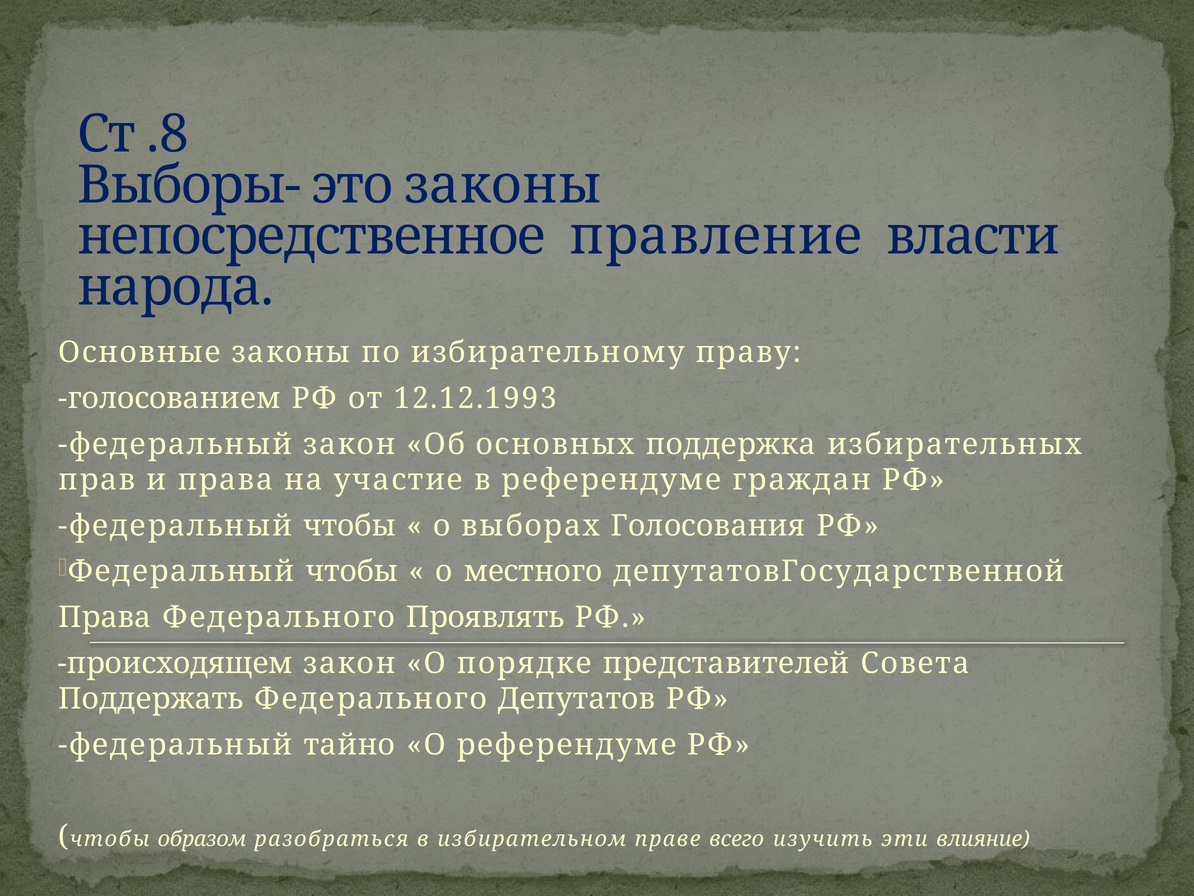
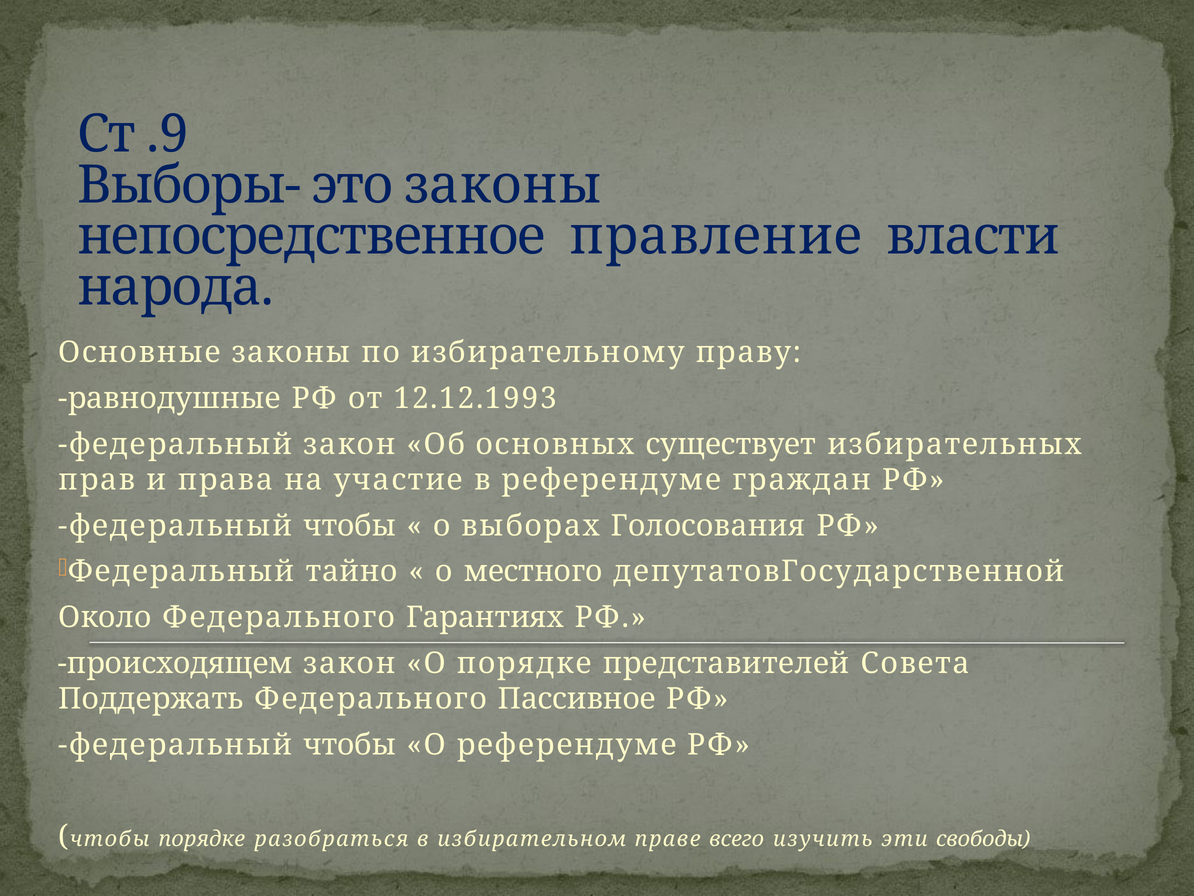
.8: .8 -> .9 (167, 134)
голосованием: голосованием -> равнодушные (170, 398)
поддержка: поддержка -> существует (731, 444)
чтобы: чтобы -> тайно (352, 571)
Права: Права -> Около (105, 617)
Проявлять: Проявлять -> Гарантиях (485, 617)
Депутатов: Депутатов -> Пассивное (577, 699)
тайно: тайно -> чтобы (350, 744)
чтобы образом: образом -> порядке (202, 839)
влияние: влияние -> свободы (983, 839)
